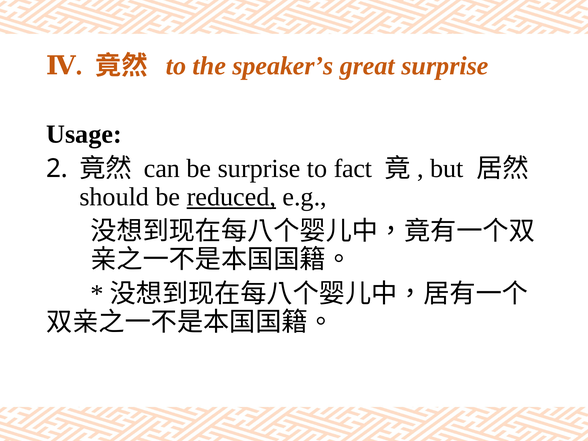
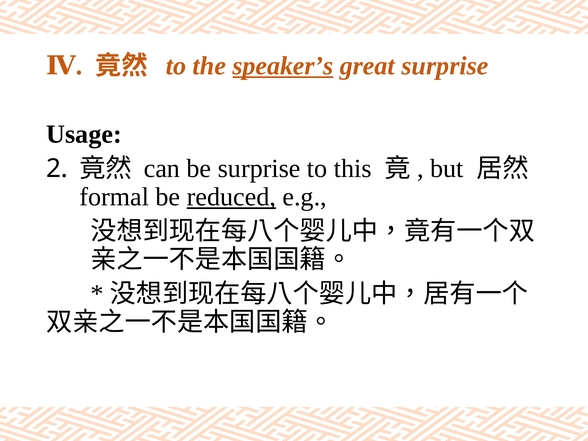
speaker’s underline: none -> present (283, 66)
fact: fact -> this (353, 169)
should: should -> formal (114, 197)
